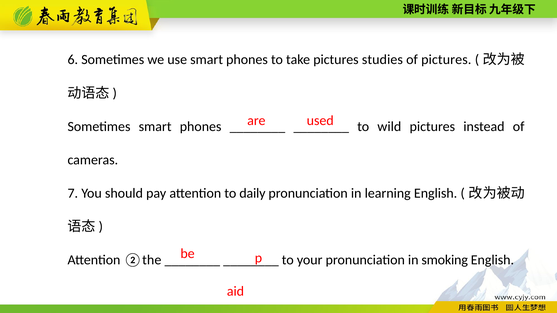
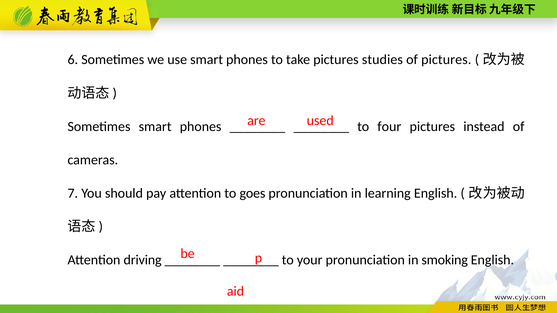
wild: wild -> four (389, 127)
daily: daily -> goes (252, 193)
②the: ②the -> driving (143, 260)
